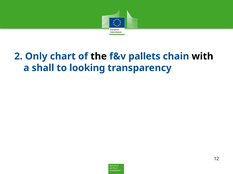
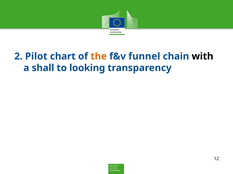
Only: Only -> Pilot (36, 57)
the colour: black -> orange (99, 57)
pallets: pallets -> funnel (144, 57)
